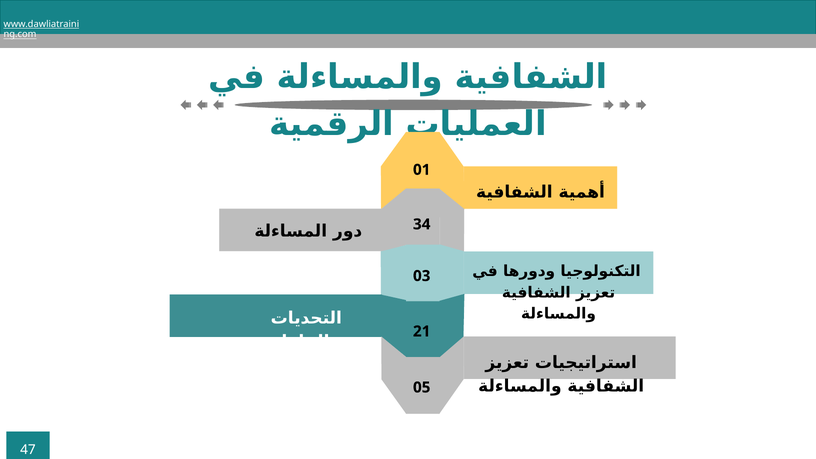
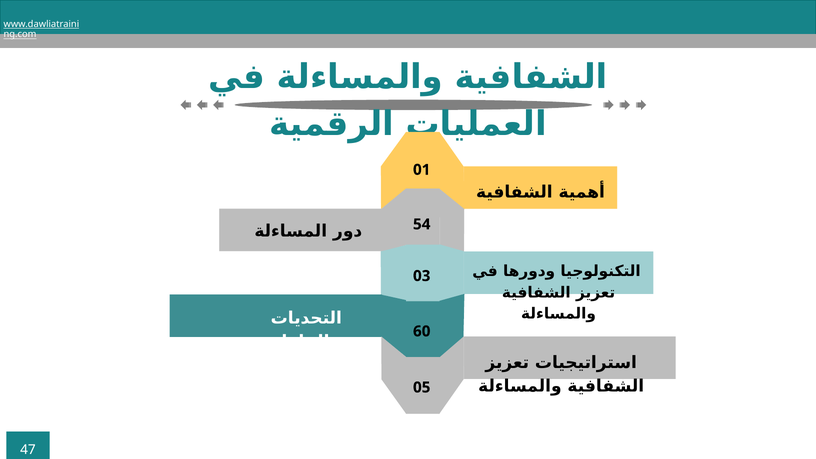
34: 34 -> 54 (422, 224)
21: 21 -> 60 (422, 331)
